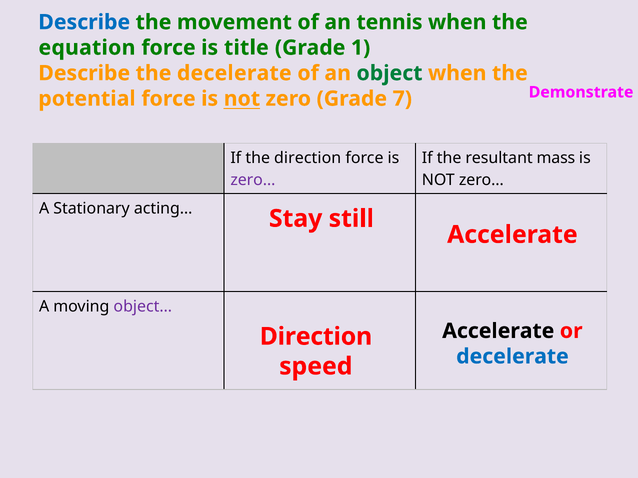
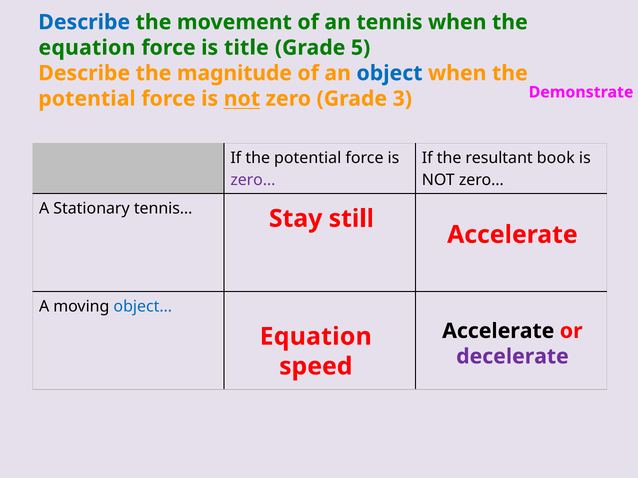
1: 1 -> 5 (361, 48)
the decelerate: decelerate -> magnitude (234, 73)
object colour: green -> blue (389, 73)
7: 7 -> 3 (402, 99)
If the direction: direction -> potential (308, 158)
mass: mass -> book (556, 158)
acting…: acting… -> tennis… (163, 209)
object… colour: purple -> blue (143, 307)
Direction: Direction -> Equation (316, 337)
decelerate colour: blue -> purple (512, 357)
